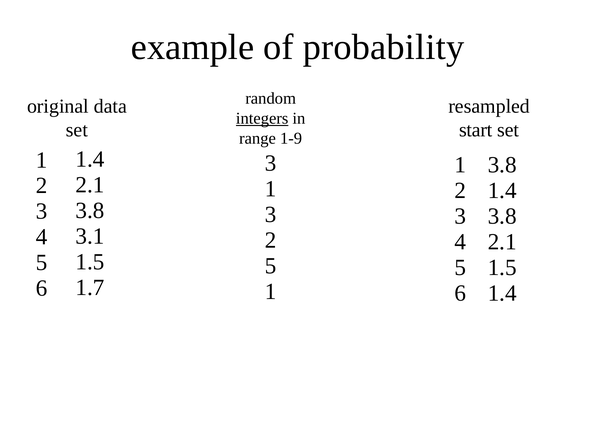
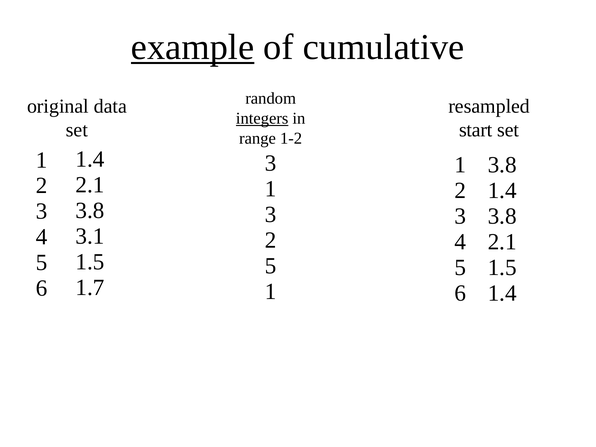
example underline: none -> present (193, 47)
probability: probability -> cumulative (384, 47)
1-9: 1-9 -> 1-2 (291, 138)
